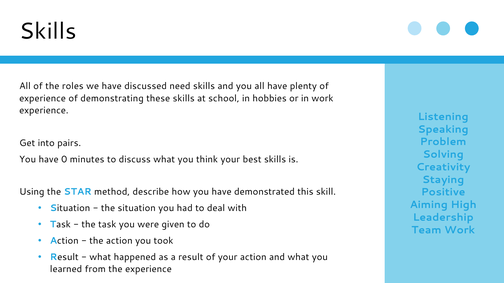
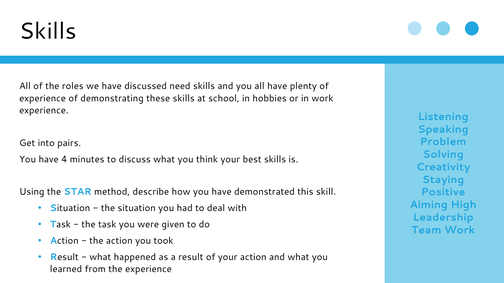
0: 0 -> 4 (64, 160)
